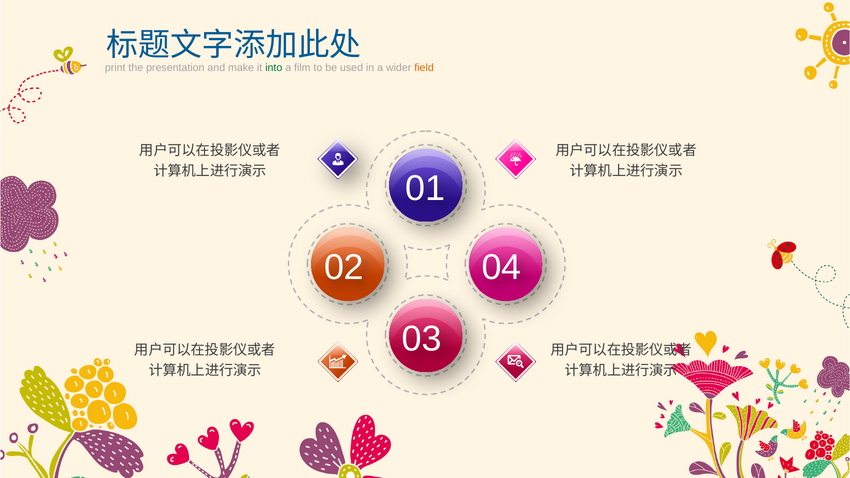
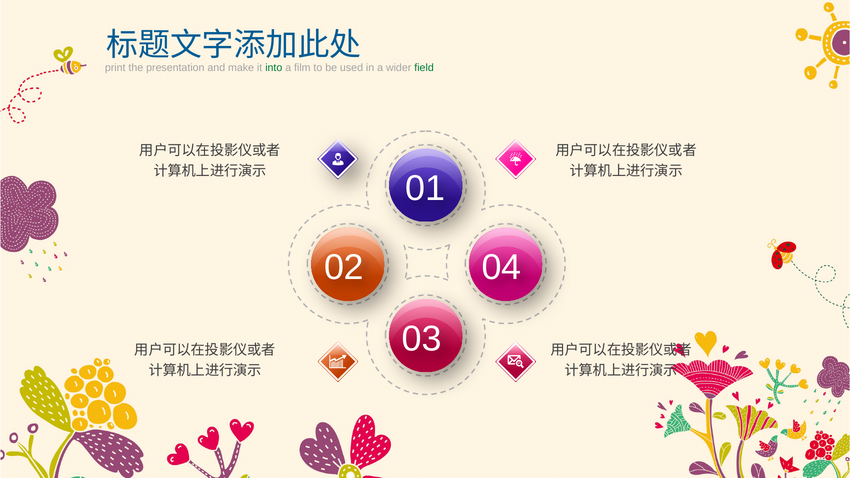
field colour: orange -> green (424, 68)
